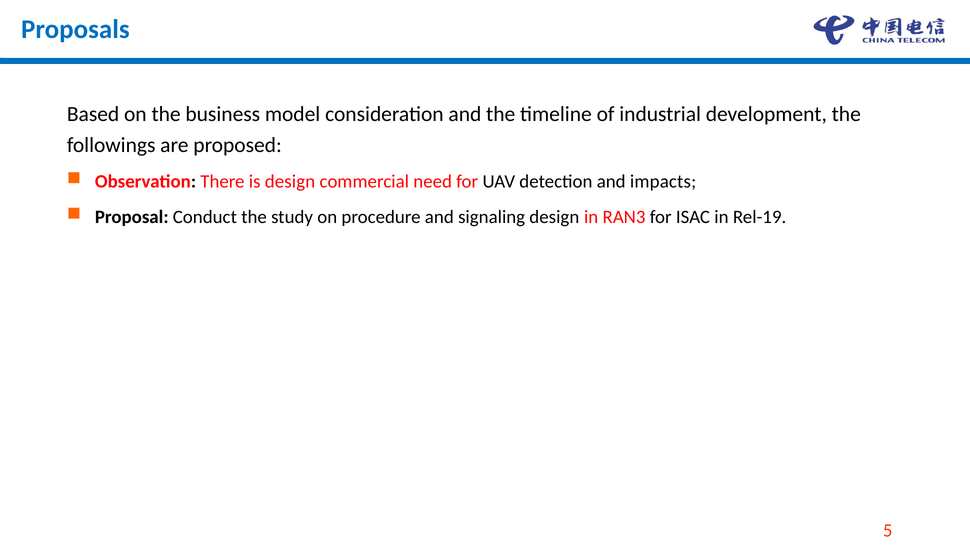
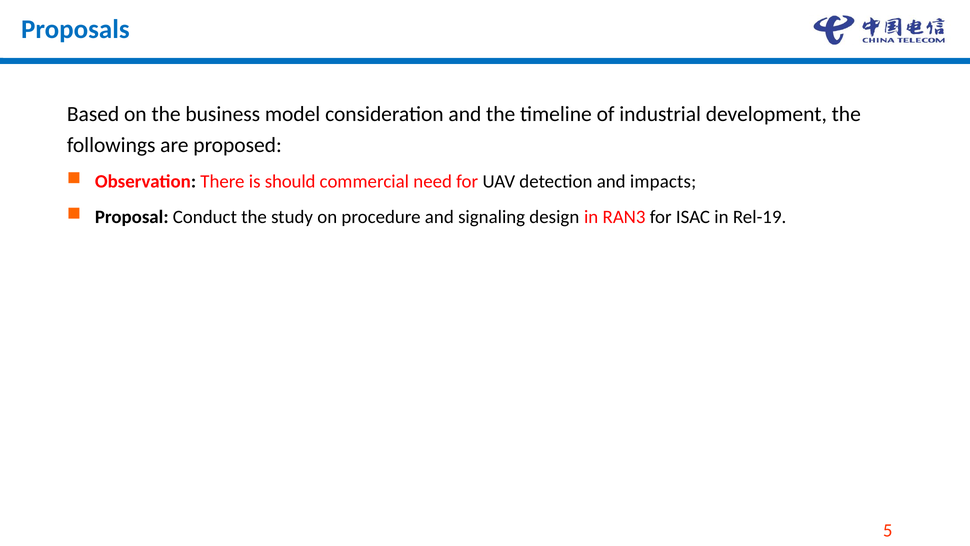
is design: design -> should (290, 182)
